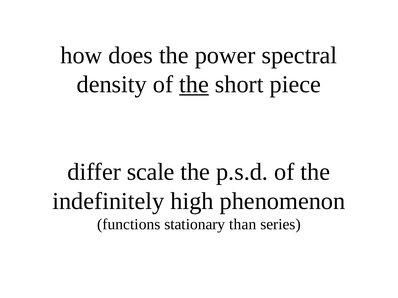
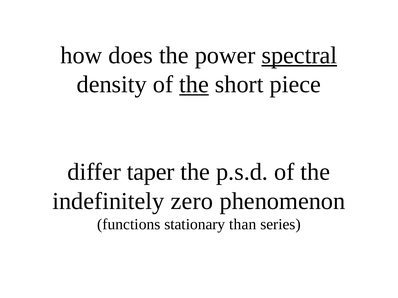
spectral underline: none -> present (299, 55)
scale: scale -> taper (151, 172)
high: high -> zero (192, 201)
